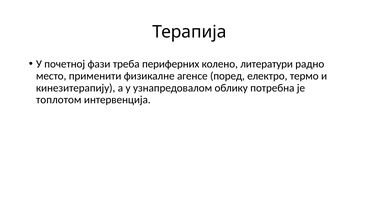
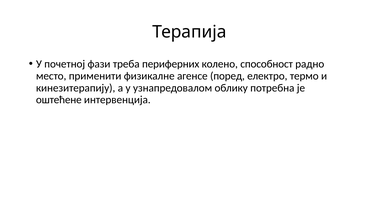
литератури: литератури -> способност (267, 64)
топлотом: топлотом -> оштећене (59, 100)
